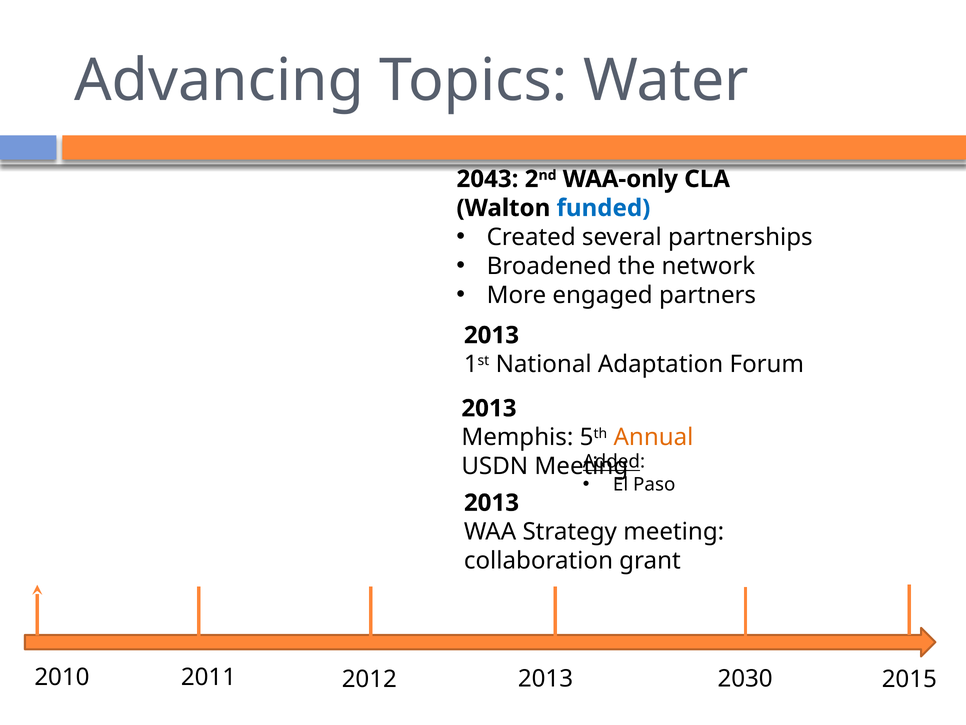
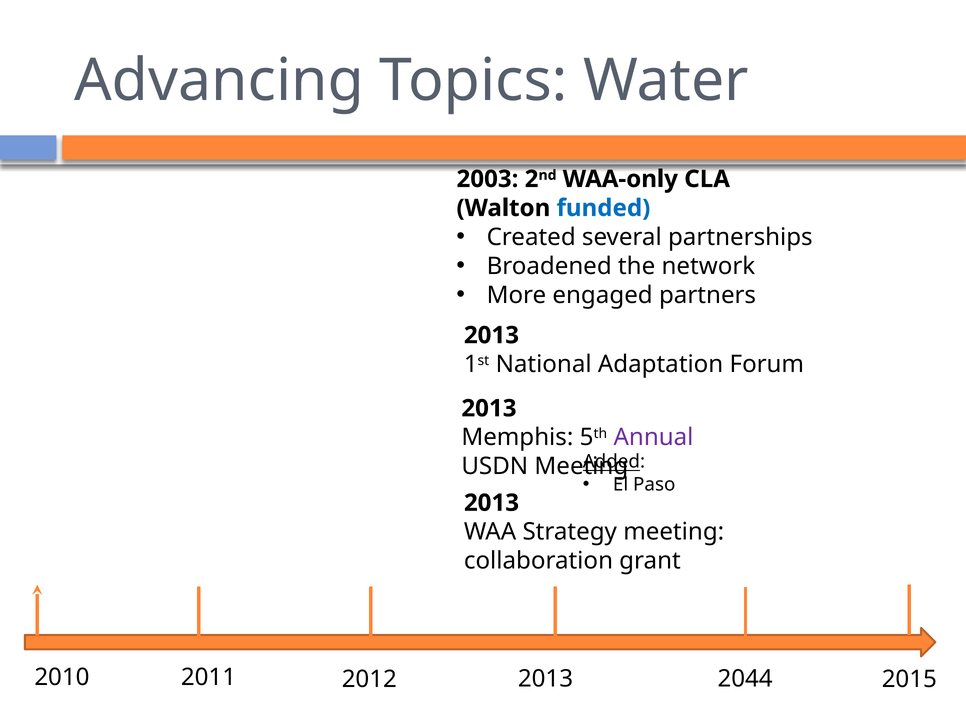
2043: 2043 -> 2003 (487, 179)
Annual colour: orange -> purple (654, 437)
2030: 2030 -> 2044 (745, 678)
